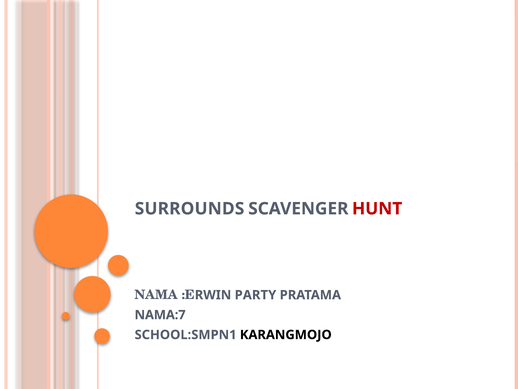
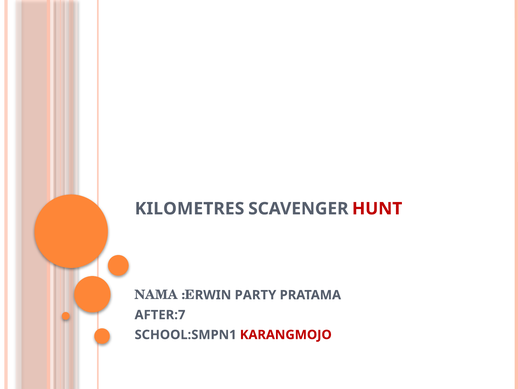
SURROUNDS: SURROUNDS -> KILOMETRES (190, 208)
NAMA:7: NAMA:7 -> AFTER:7 (160, 315)
KARANGMOJO colour: black -> red (286, 334)
